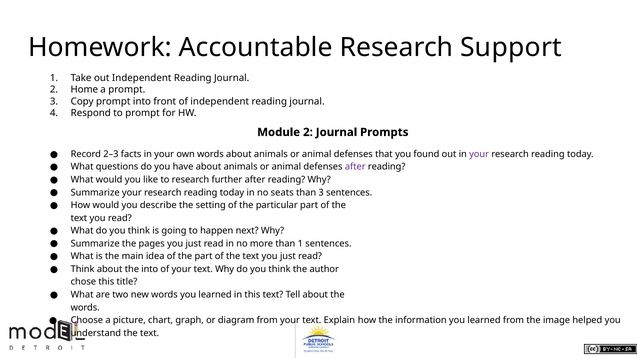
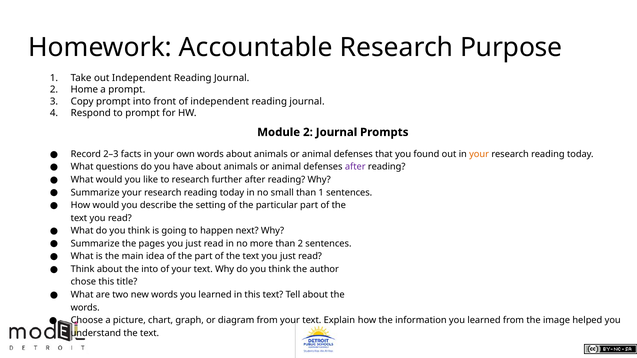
Support: Support -> Purpose (511, 47)
your colour: purple -> orange (479, 154)
seats: seats -> small (282, 193)
than 3: 3 -> 1 (321, 193)
than 1: 1 -> 2 (300, 244)
